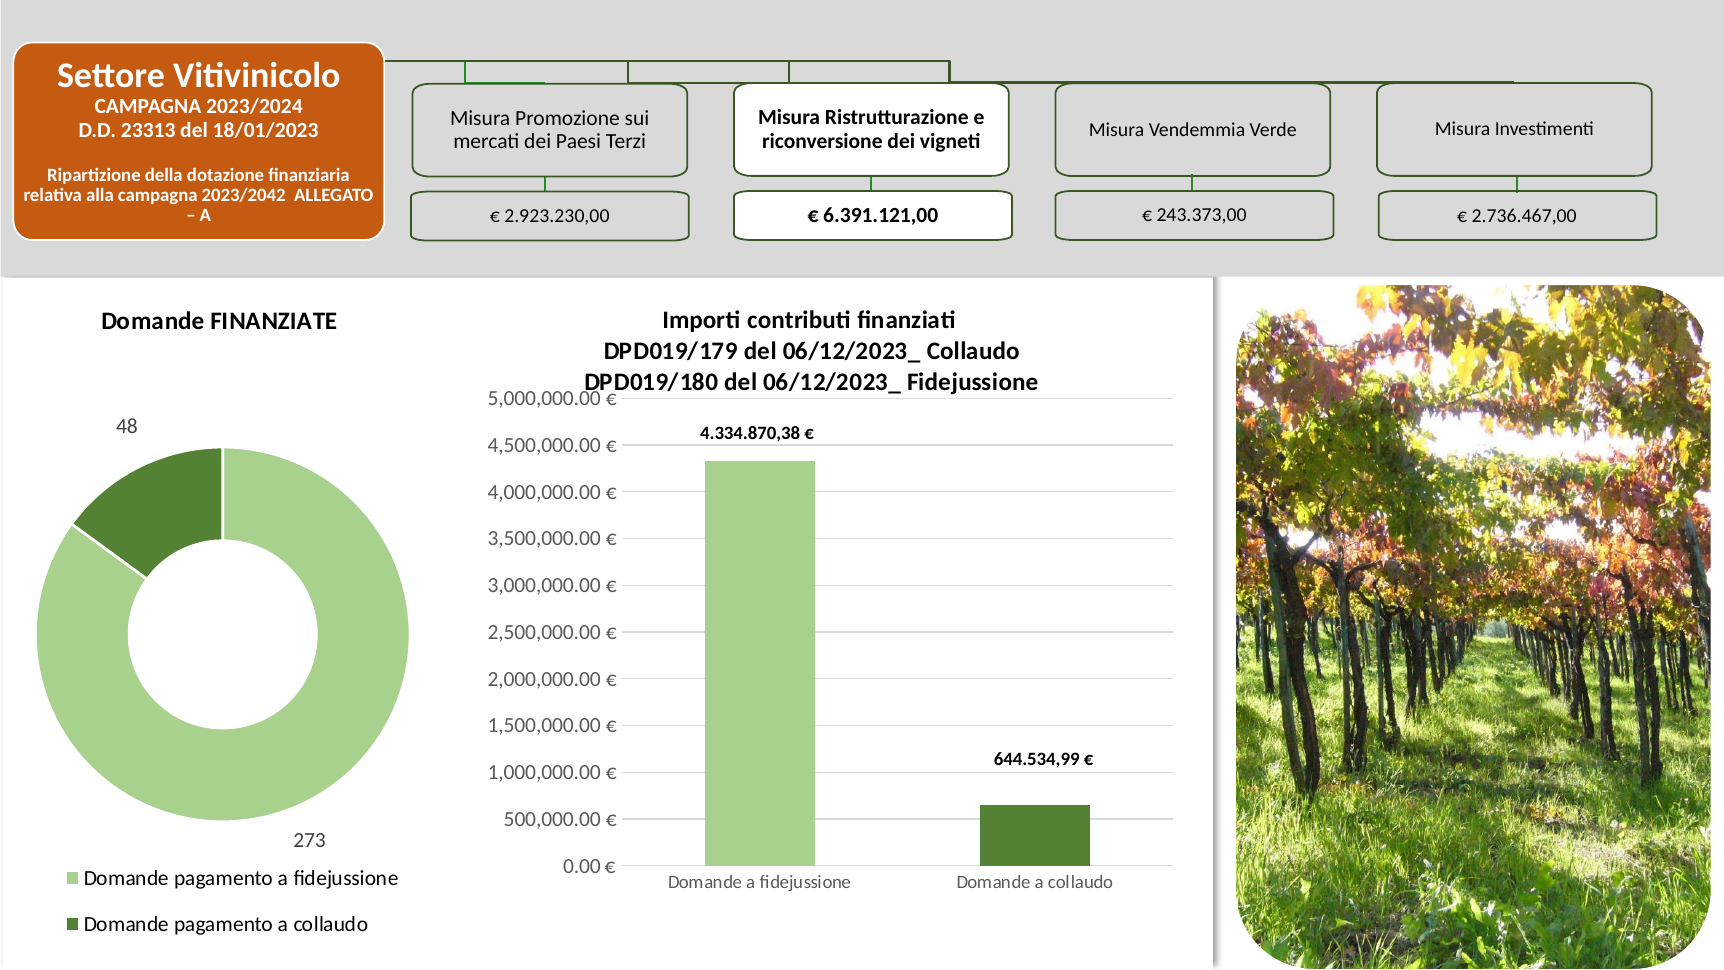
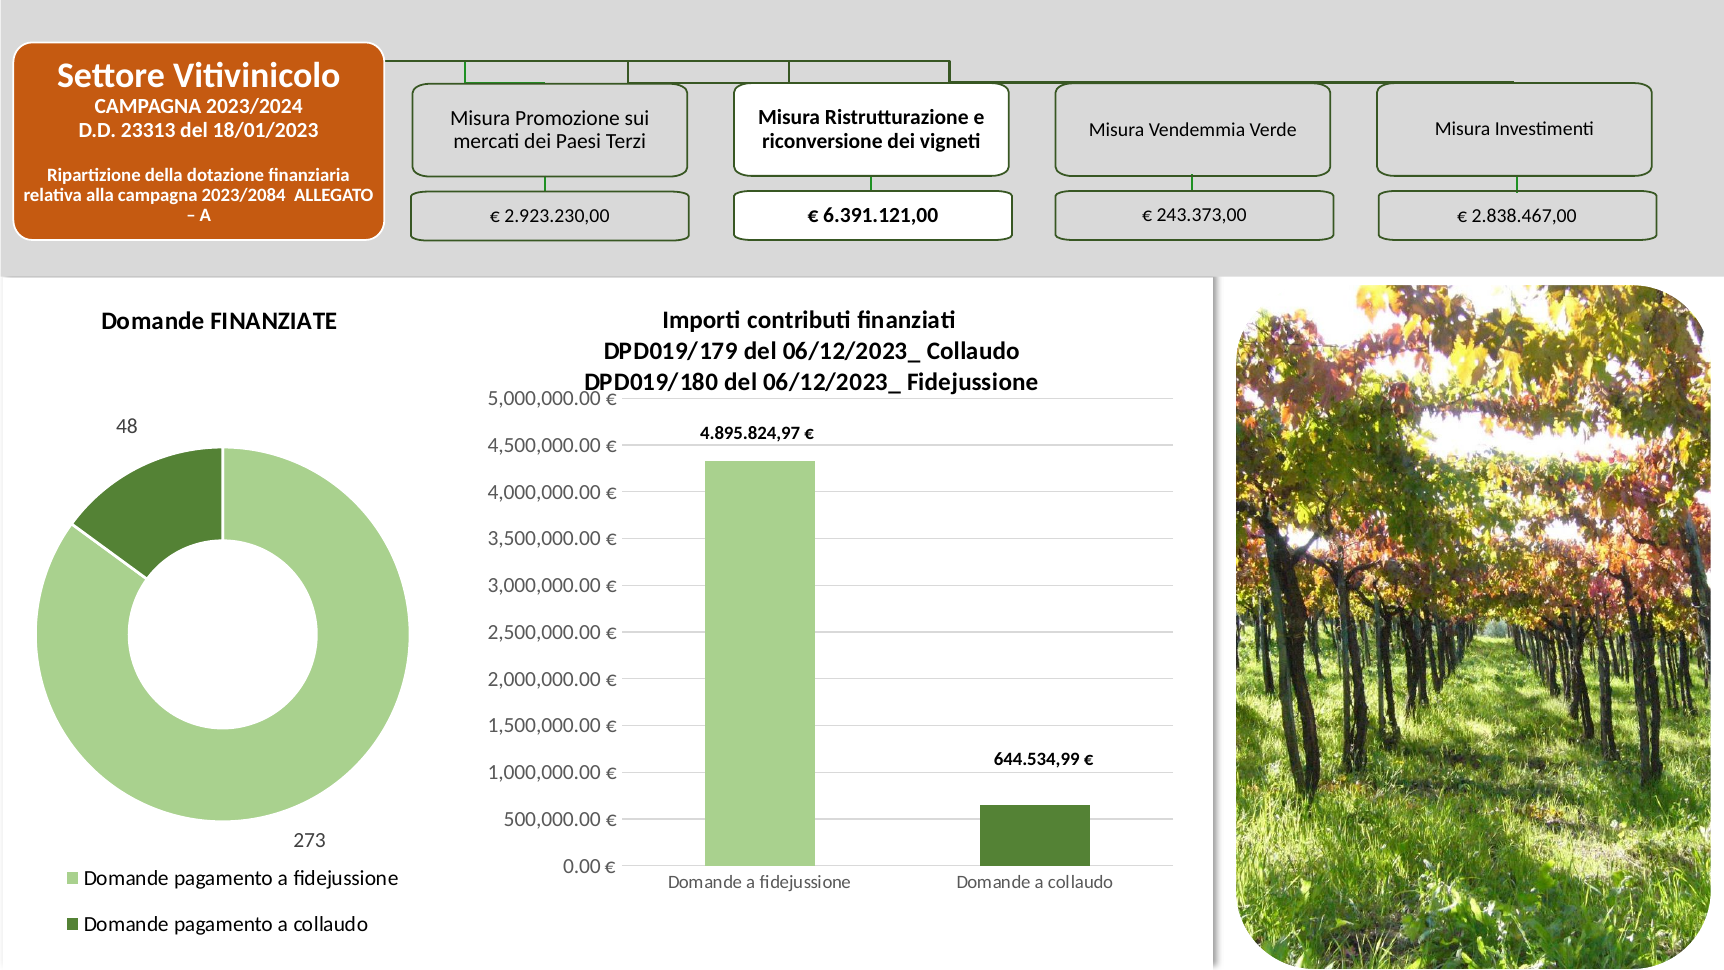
2023/2042: 2023/2042 -> 2023/2084 (244, 195)
2.736.467,00: 2.736.467,00 -> 2.838.467,00 (1524, 216)
4.334.870,38: 4.334.870,38 -> 4.895.824,97 (750, 433)
